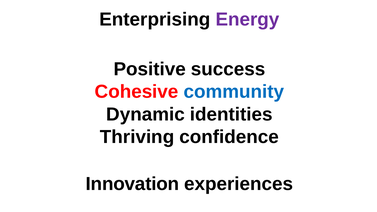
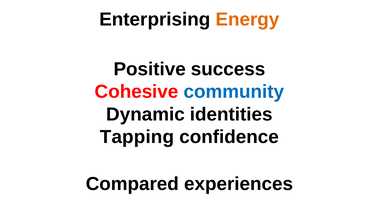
Energy colour: purple -> orange (247, 19)
Thriving: Thriving -> Tapping (137, 137)
Innovation: Innovation -> Compared (132, 184)
